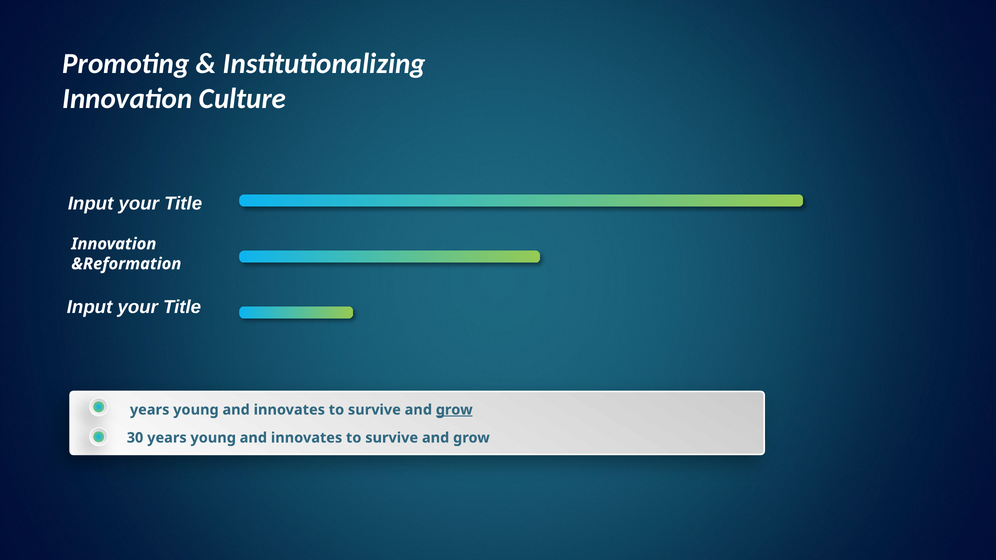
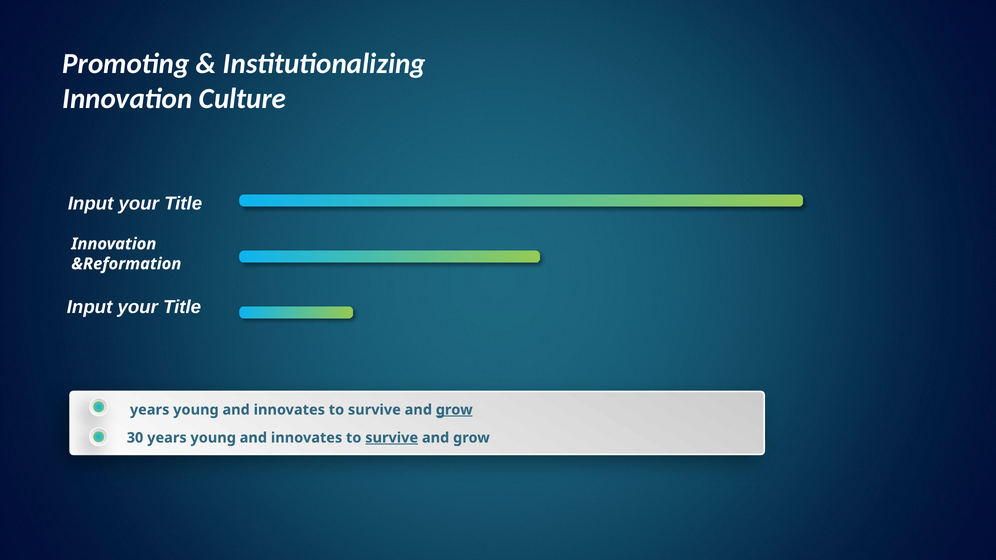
survive underline: none -> present (392, 438)
